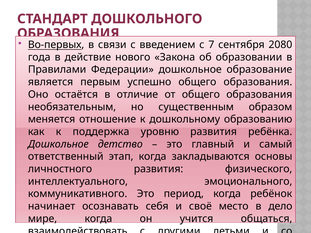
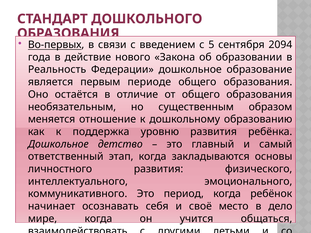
7: 7 -> 5 (211, 45)
2080: 2080 -> 2094 (280, 45)
Правилами: Правилами -> Реальность (57, 70)
успешно: успешно -> периоде (149, 82)
